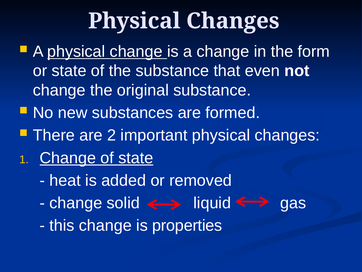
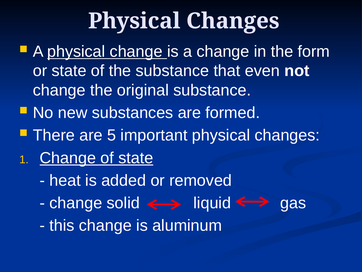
2: 2 -> 5 (112, 135)
properties: properties -> aluminum (187, 225)
